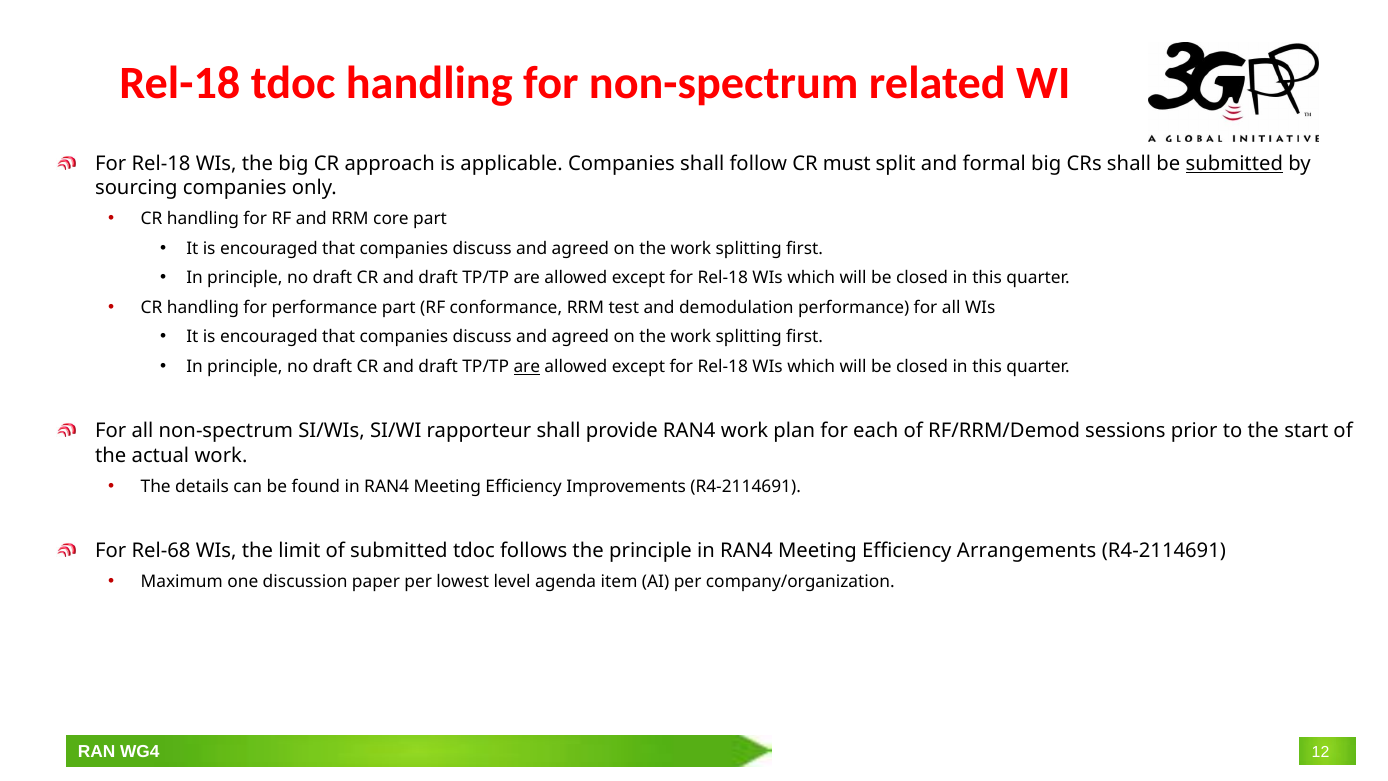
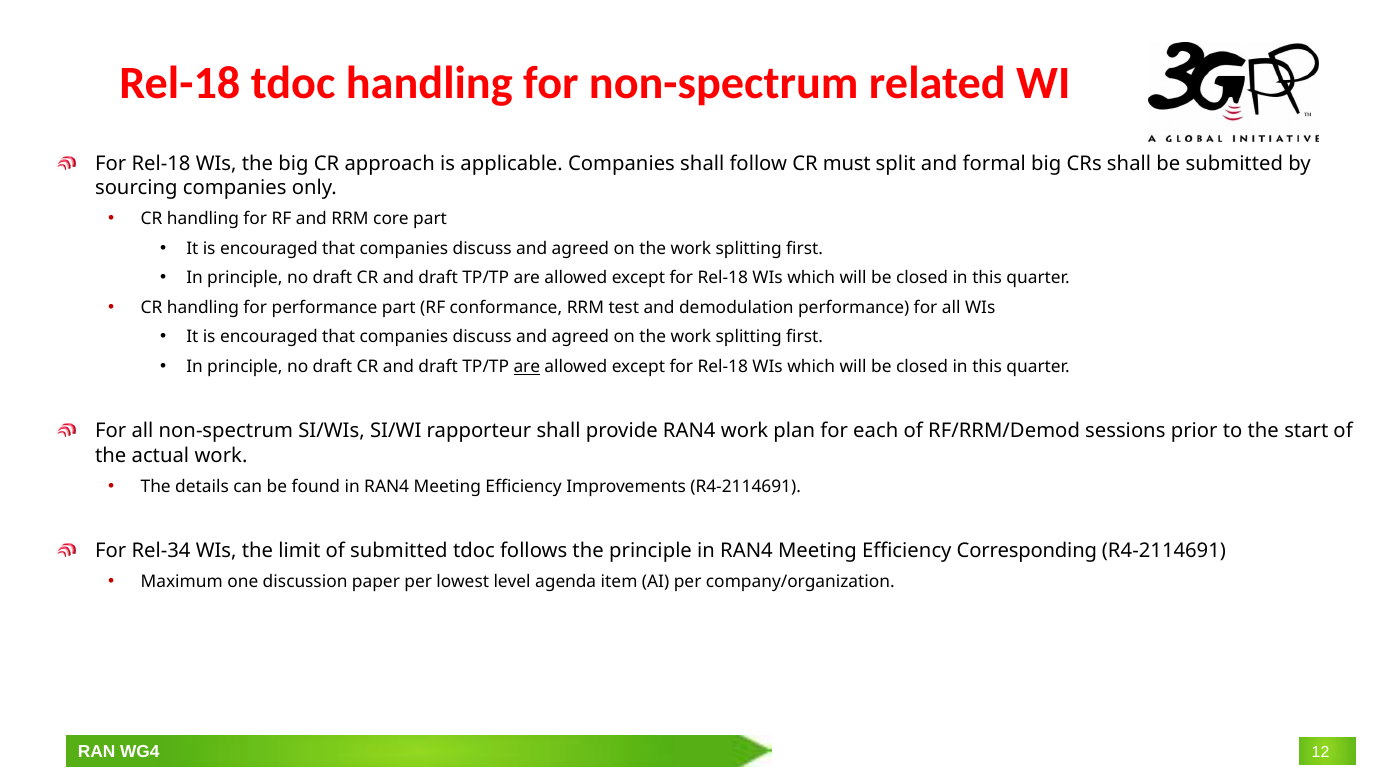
submitted underline: present -> none (1234, 164)
Rel-68: Rel-68 -> Rel-34 (161, 551)
Arrangements: Arrangements -> Corresponding (1027, 551)
